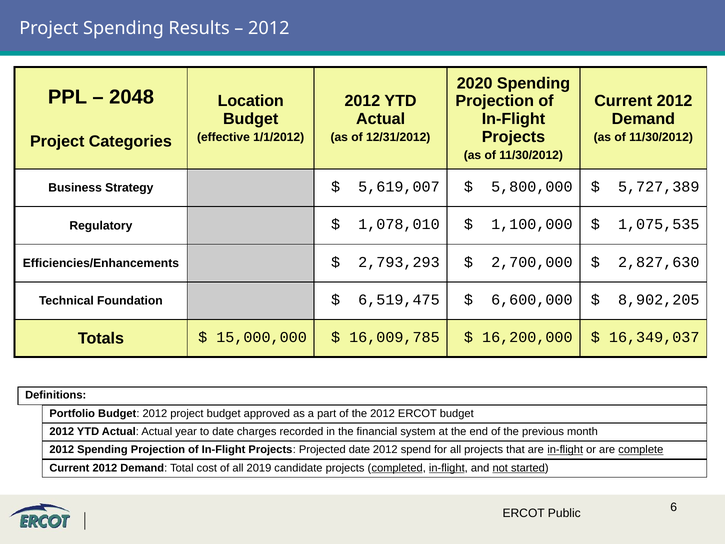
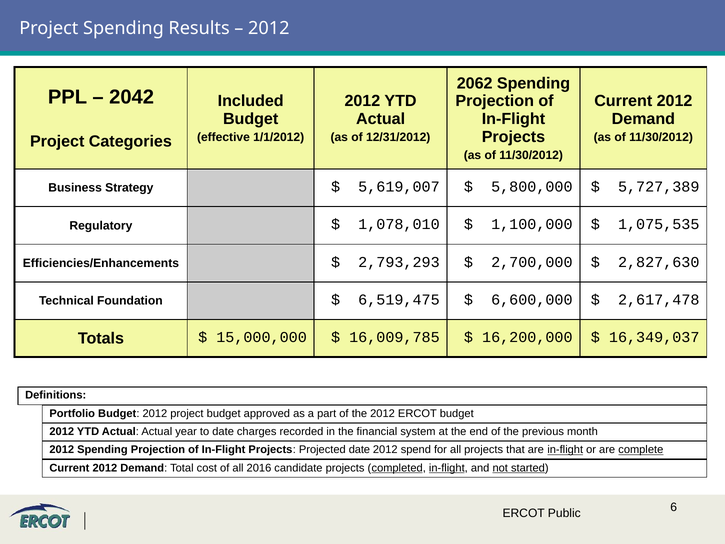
2020: 2020 -> 2062 (475, 83)
2048: 2048 -> 2042 (132, 97)
Location: Location -> Included (251, 101)
8,902,205: 8,902,205 -> 2,617,478 (659, 300)
2019: 2019 -> 2016 (259, 468)
